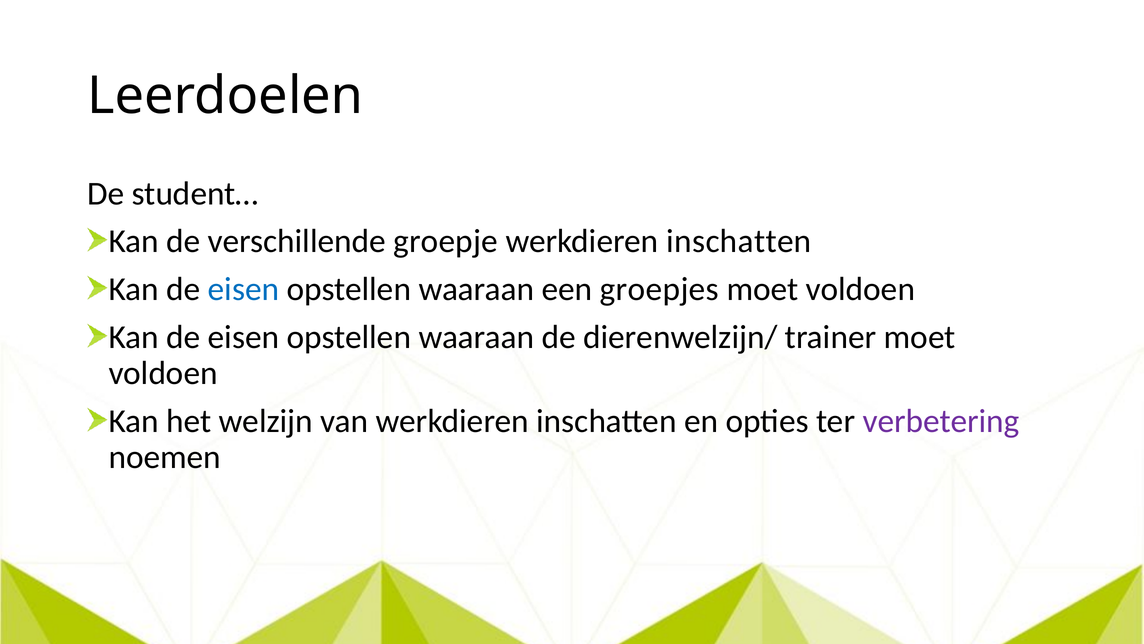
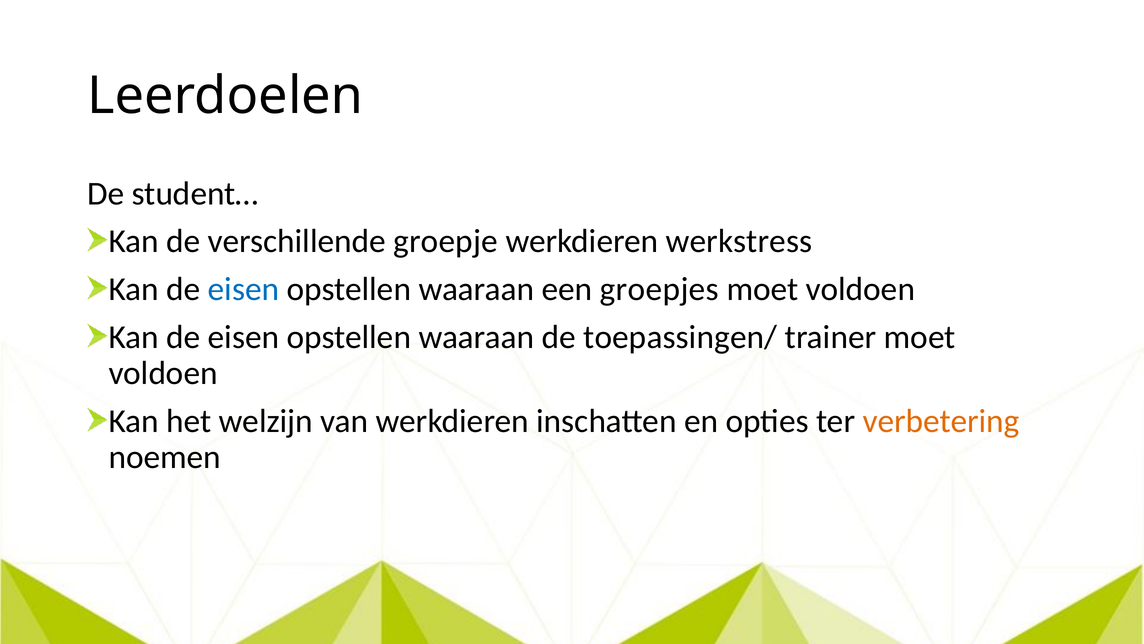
inschatten: inschatten -> werkstress (739, 241)
dierenwelzijn/: dierenwelzijn/ -> toepassingen/ (680, 337)
verbetering colour: purple -> orange (941, 421)
